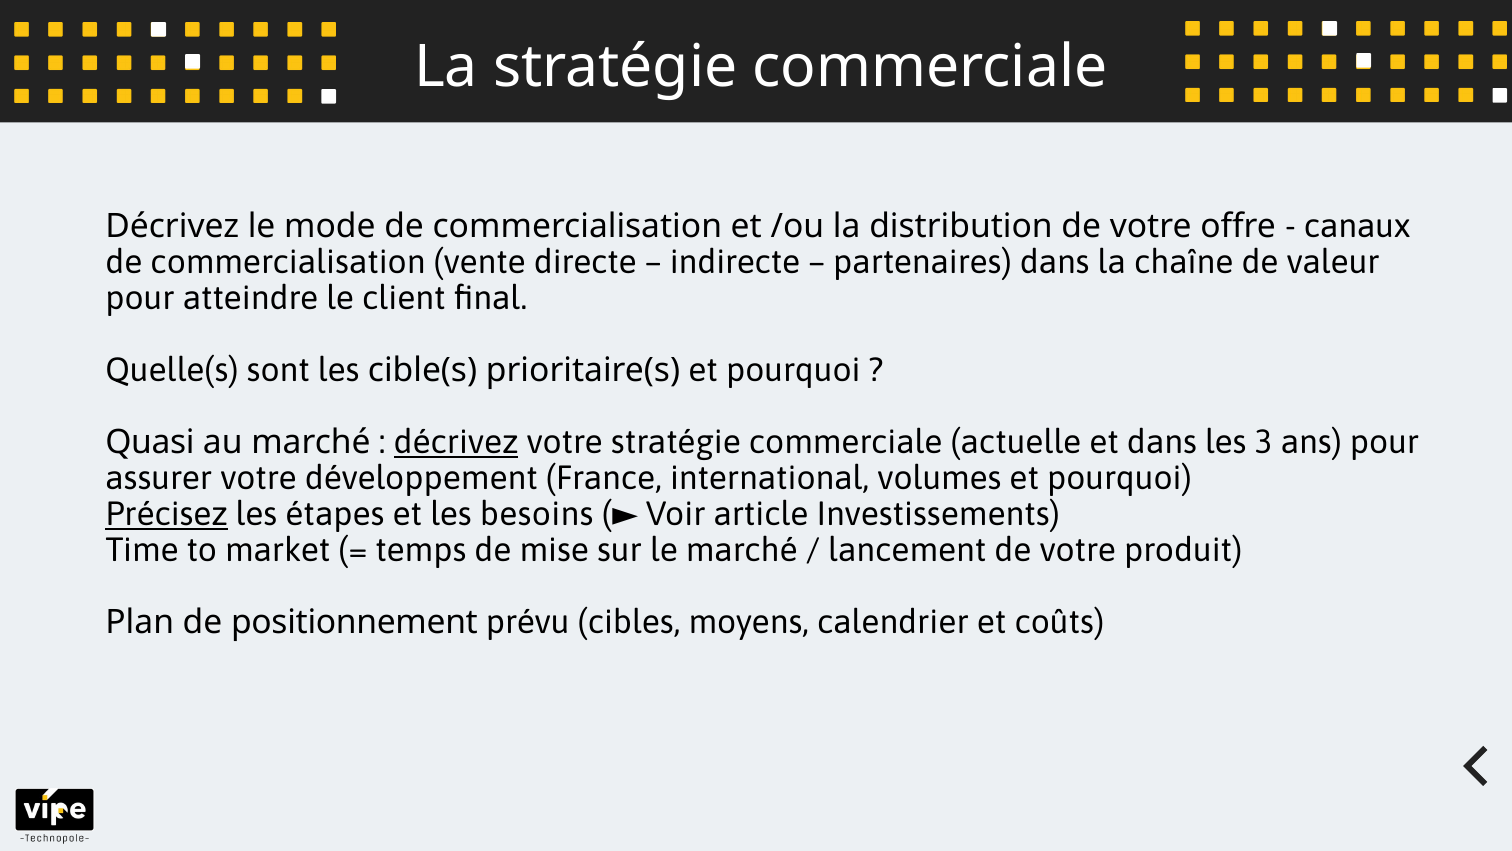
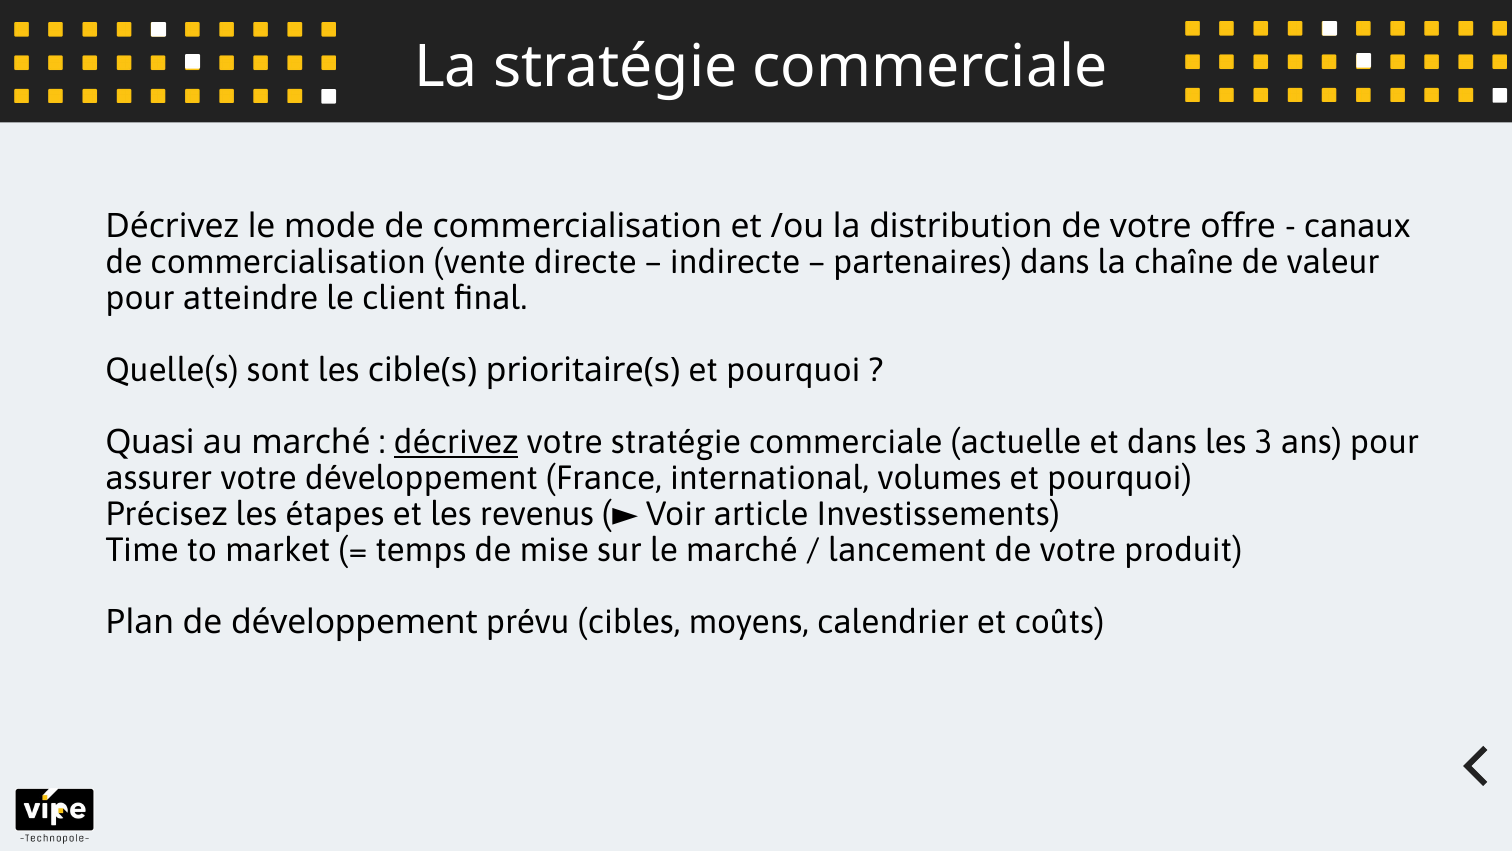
Précisez underline: present -> none (167, 514)
besoins: besoins -> revenus (537, 514)
de positionnement: positionnement -> développement (354, 622)
